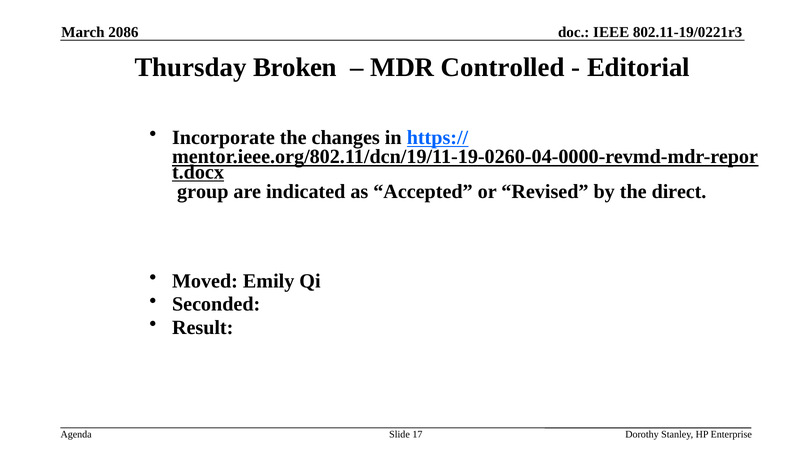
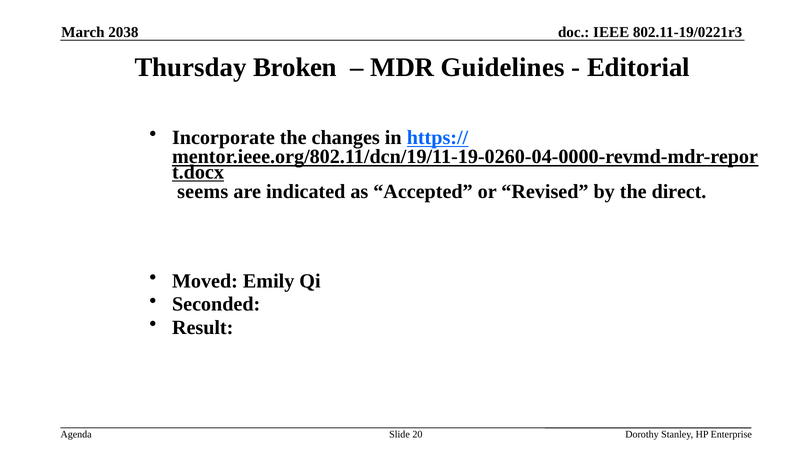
2086: 2086 -> 2038 (123, 32)
Controlled: Controlled -> Guidelines (503, 67)
group: group -> seems (203, 192)
17: 17 -> 20 (417, 434)
